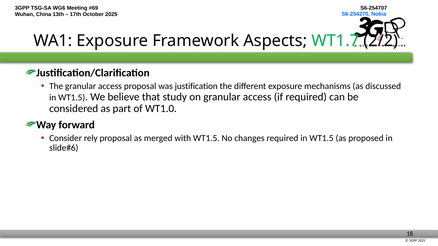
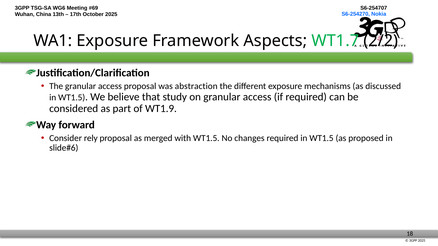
justification: justification -> abstraction (196, 86)
WT1.0: WT1.0 -> WT1.9 (161, 109)
